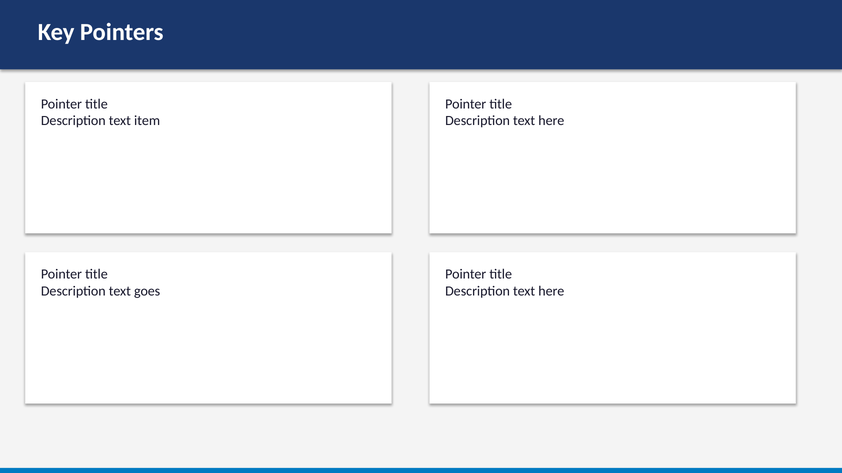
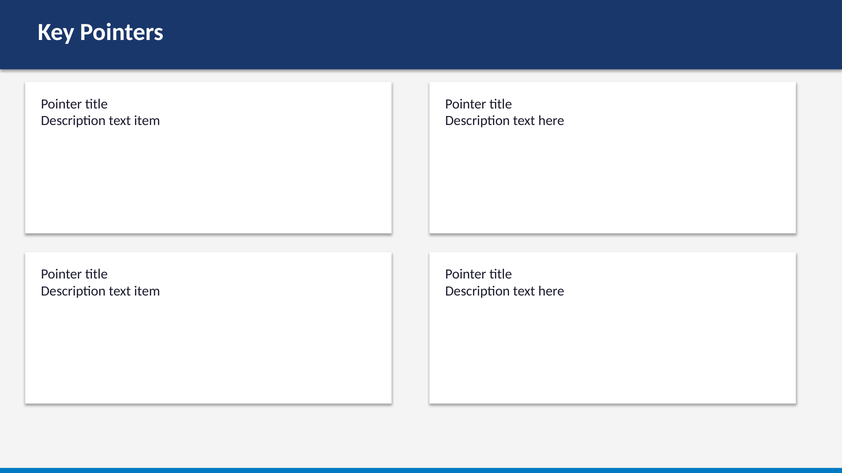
goes: goes -> item (147, 291)
